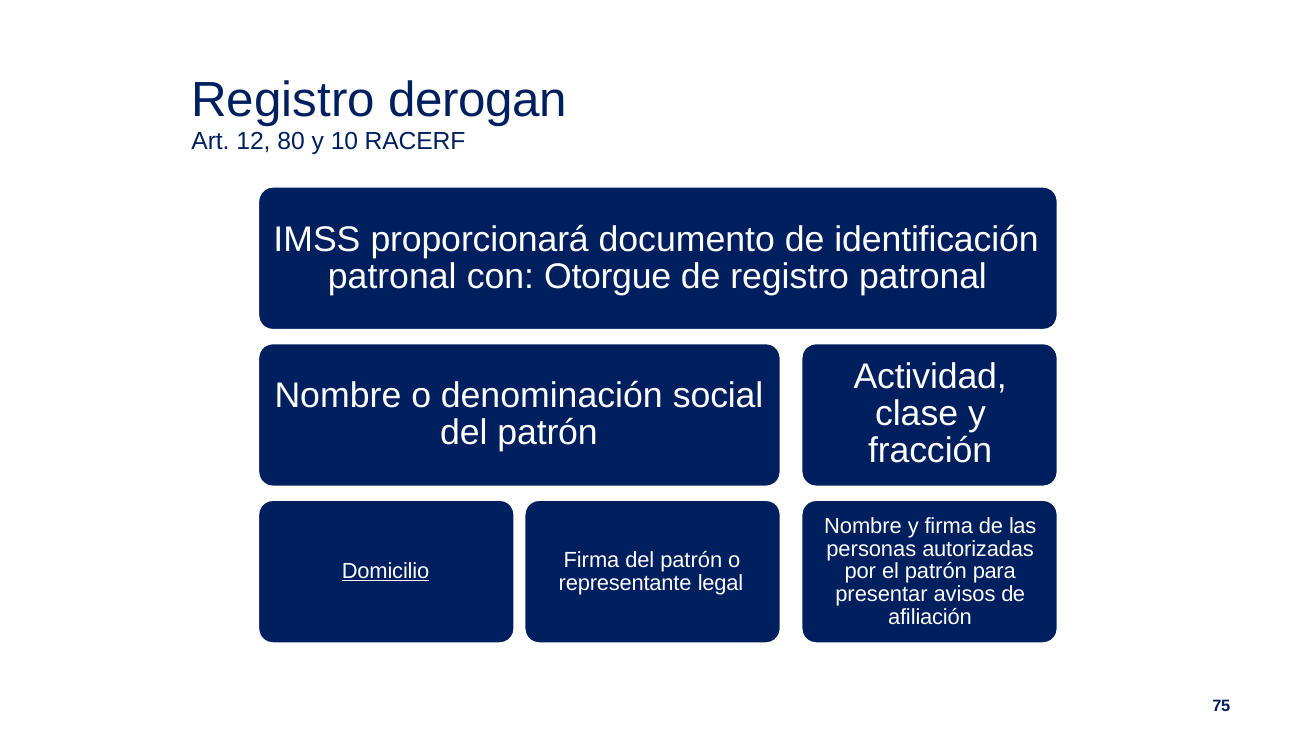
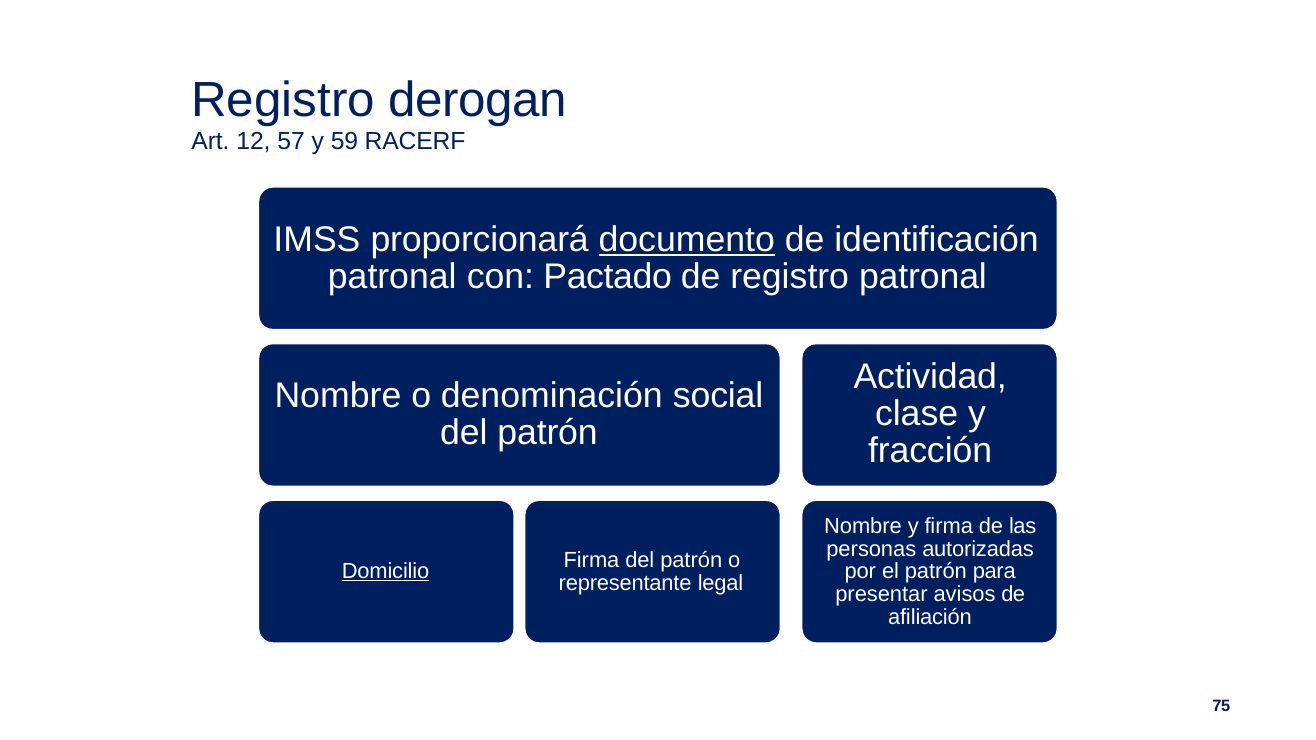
80: 80 -> 57 (291, 141)
10: 10 -> 59 (344, 141)
documento underline: none -> present (687, 239)
Otorgue: Otorgue -> Pactado (608, 276)
